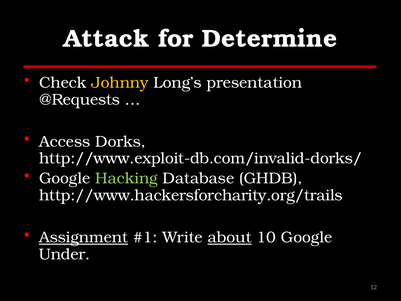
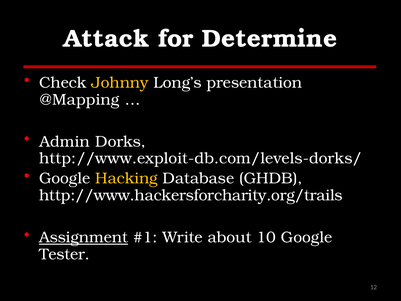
@Requests: @Requests -> @Mapping (79, 99)
Access: Access -> Admin (65, 141)
http://www.exploit-db.com/invalid-dorks/: http://www.exploit-db.com/invalid-dorks/ -> http://www.exploit-db.com/levels-dorks/ (201, 158)
Hacking colour: light green -> yellow (126, 178)
about underline: present -> none (230, 237)
Under: Under -> Tester (64, 254)
